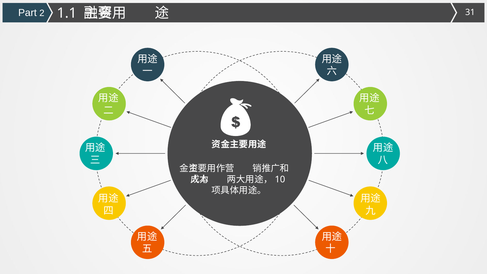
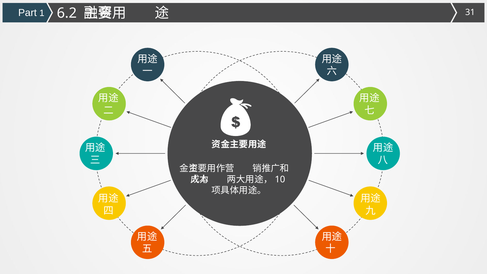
2: 2 -> 1 (42, 13)
1.1: 1.1 -> 6.2 (67, 13)
